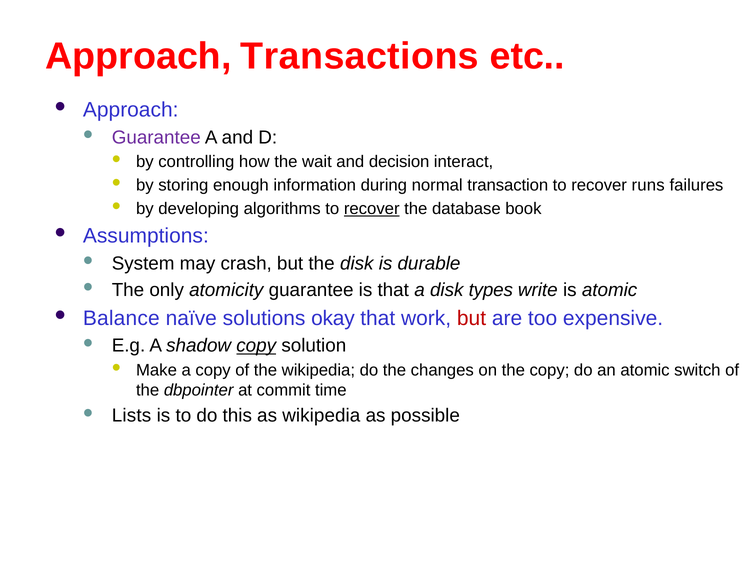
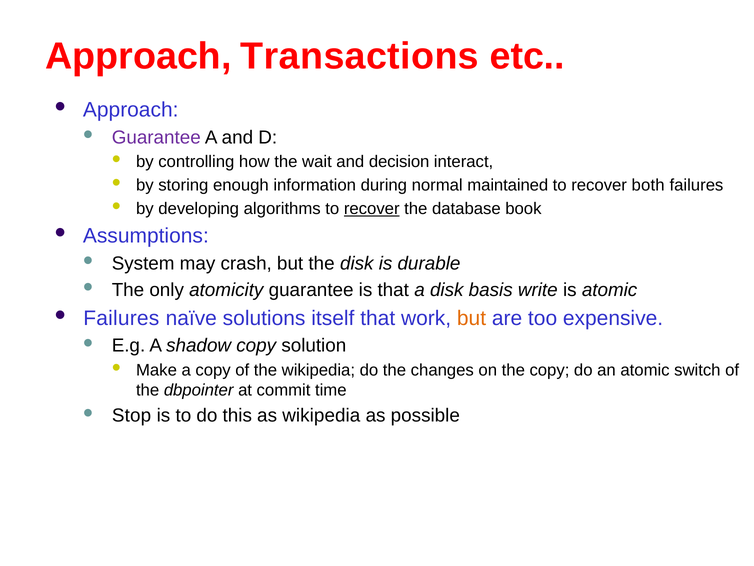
transaction: transaction -> maintained (508, 185)
runs: runs -> both (648, 185)
types: types -> basis (491, 290)
Balance: Balance -> Failures (121, 318)
okay: okay -> itself (333, 318)
but colour: red -> orange (471, 318)
copy underline: present -> none (256, 345)
Lists: Lists -> Stop (132, 415)
